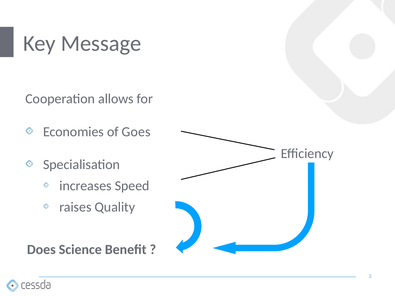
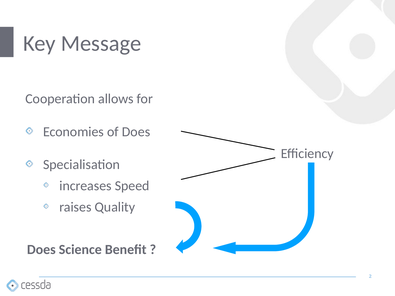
of Goes: Goes -> Does (136, 132)
